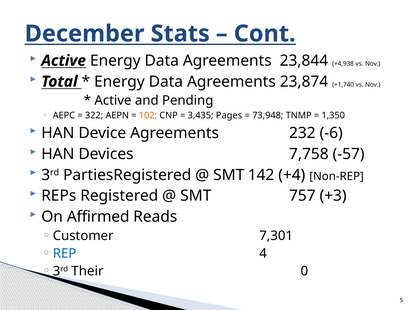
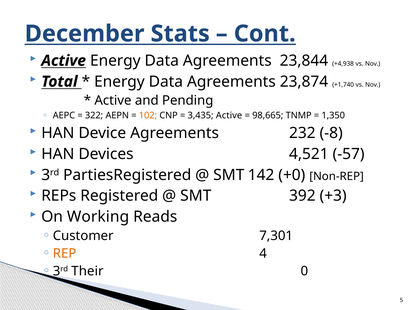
3,435 Pages: Pages -> Active (229, 115)
73,948: 73,948 -> 98,665 (268, 115)
-6: -6 -> -8 (331, 133)
7,758: 7,758 -> 4,521 (309, 154)
+4: +4 -> +0 (292, 175)
757: 757 -> 392 (302, 196)
Affirmed: Affirmed -> Working (98, 217)
REP colour: blue -> orange (65, 253)
